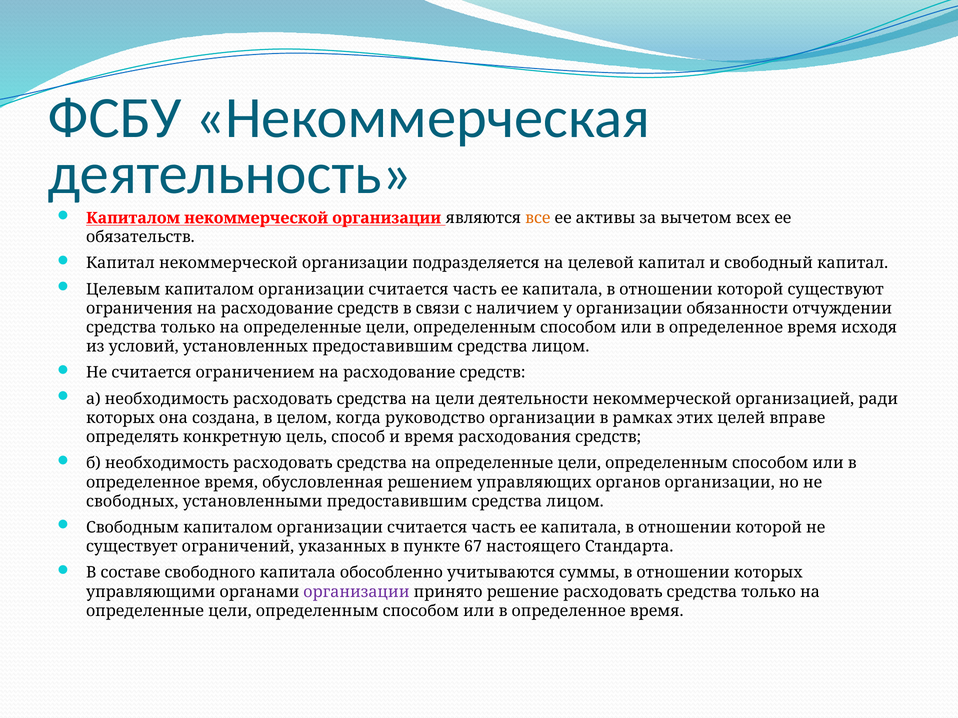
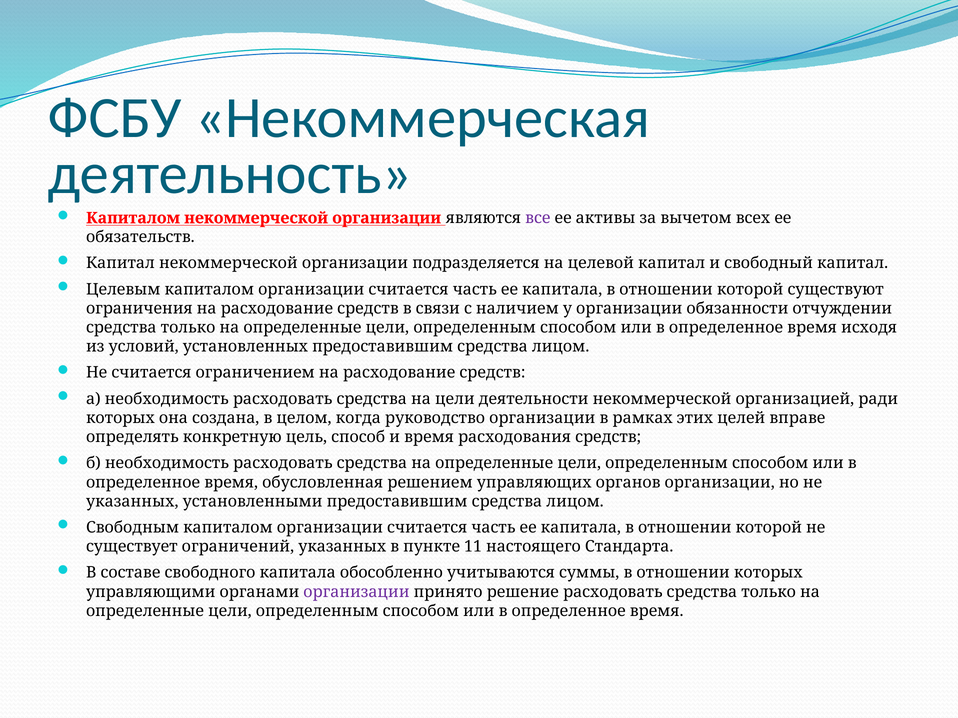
все colour: orange -> purple (538, 218)
свободных: свободных -> указанных (132, 502)
67: 67 -> 11 (473, 547)
